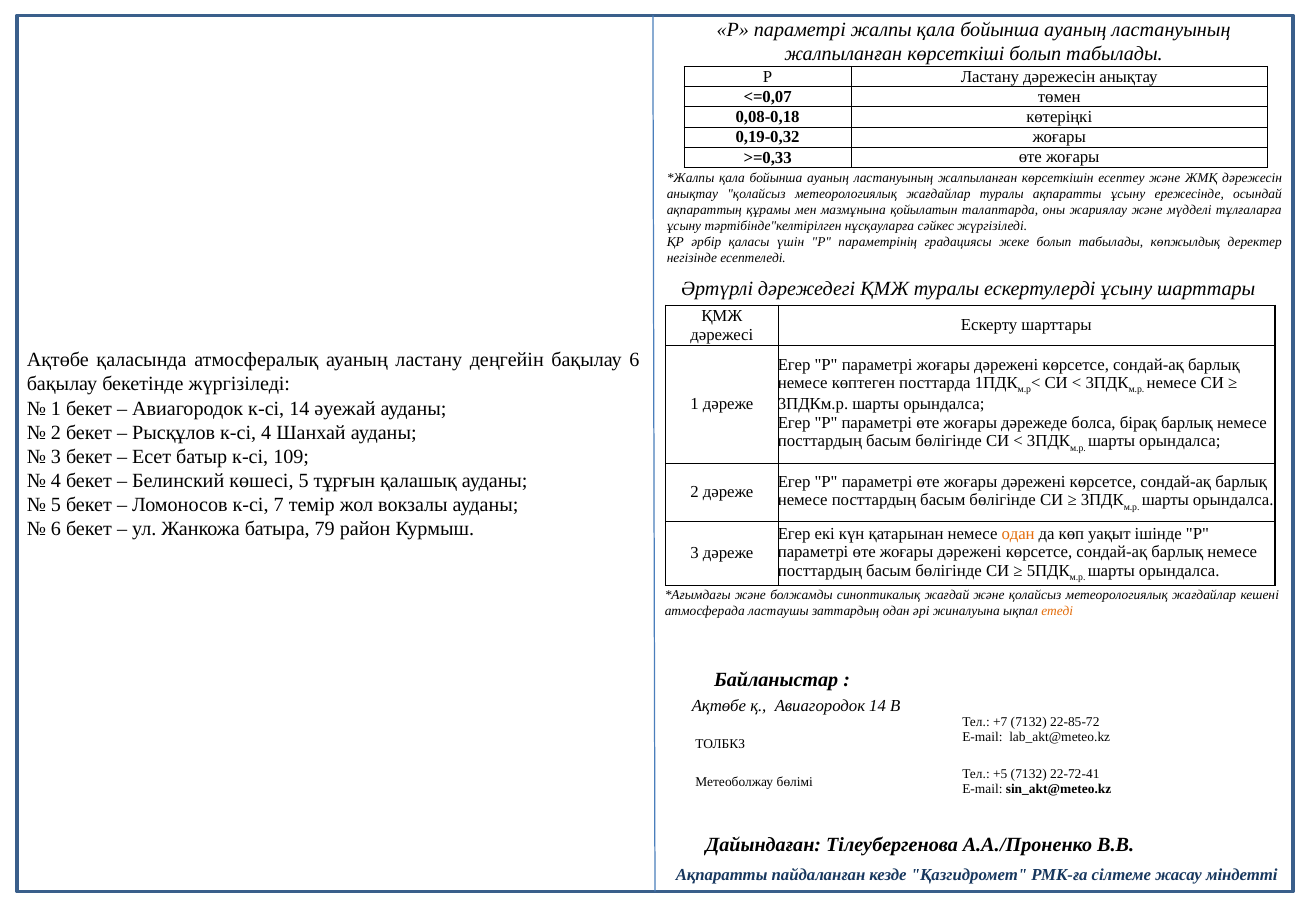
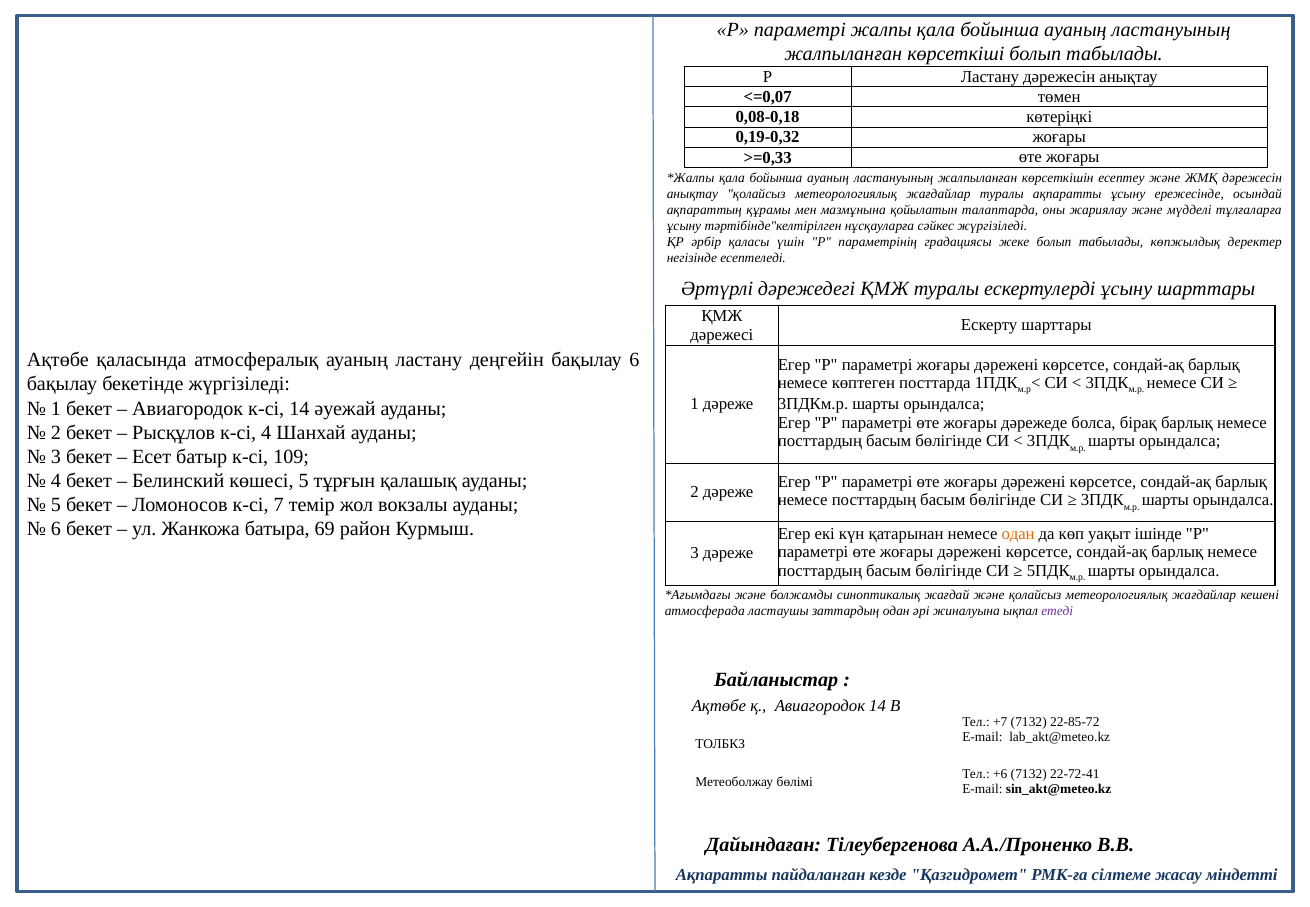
79: 79 -> 69 (325, 529)
етеді colour: orange -> purple (1057, 611)
+5: +5 -> +6 (1000, 774)
